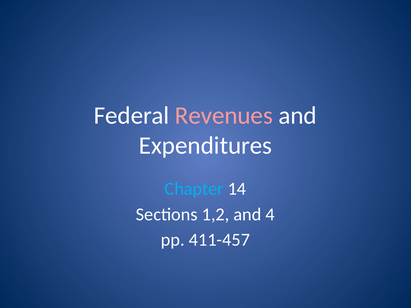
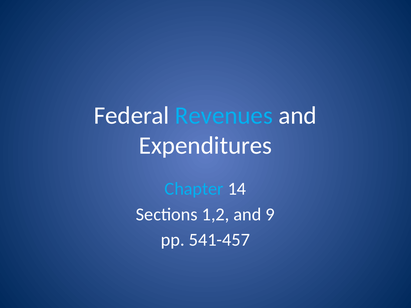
Revenues colour: pink -> light blue (224, 115)
4: 4 -> 9 (270, 215)
411-457: 411-457 -> 541-457 (219, 240)
